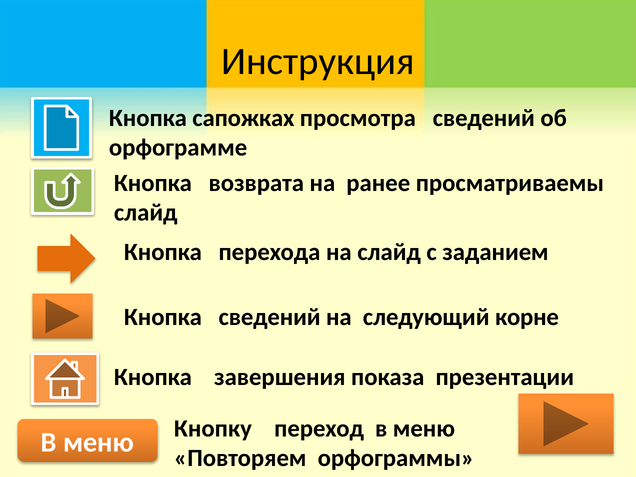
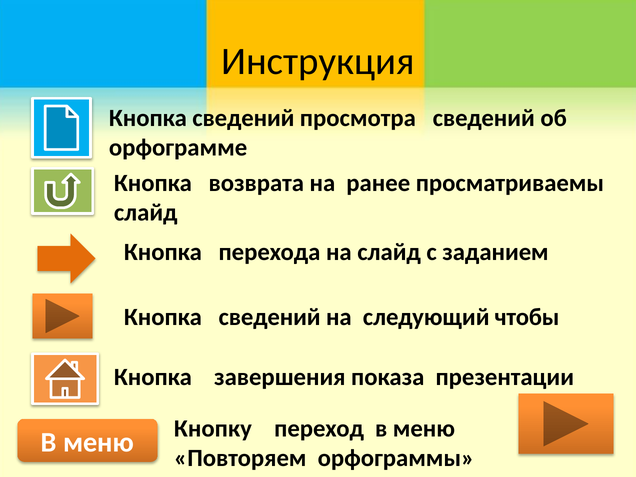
сапожках: сапожках -> сведений (243, 118)
корне: корне -> чтобы (527, 317)
